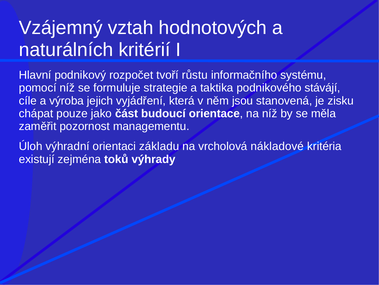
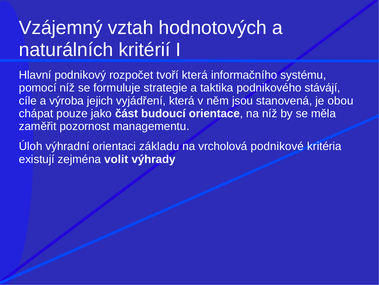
tvoří růstu: růstu -> která (195, 75)
zisku: zisku -> obou (341, 100)
nákladové: nákladové -> podnikové (277, 146)
toků: toků -> volit (116, 159)
